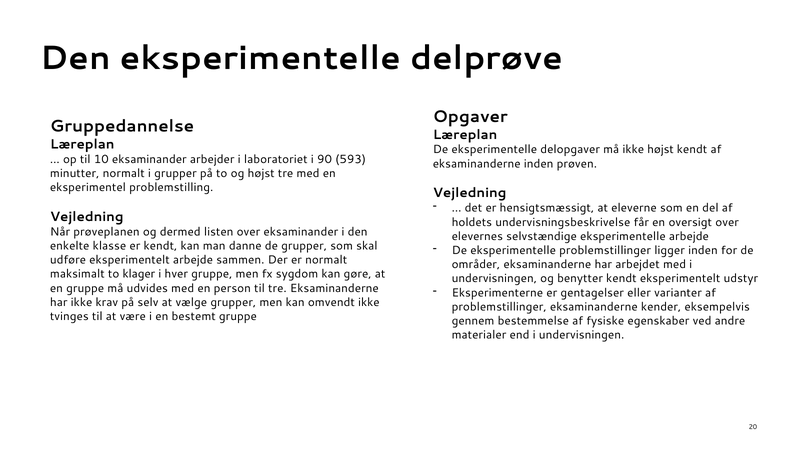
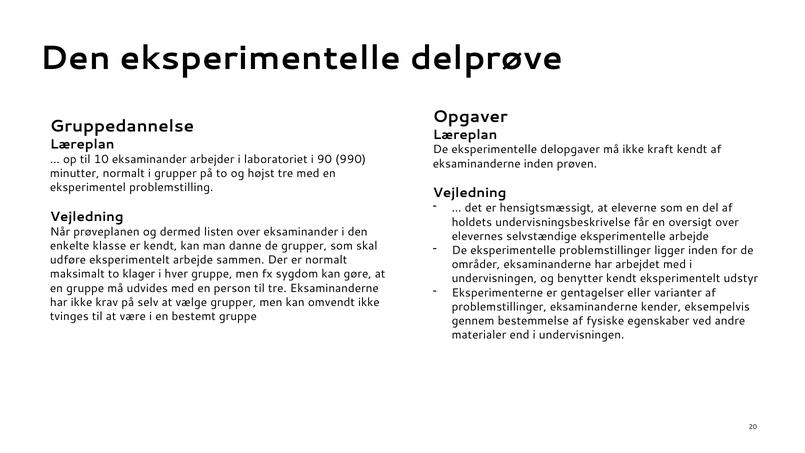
ikke højst: højst -> kraft (660, 150)
593: 593 -> 990 (351, 159)
